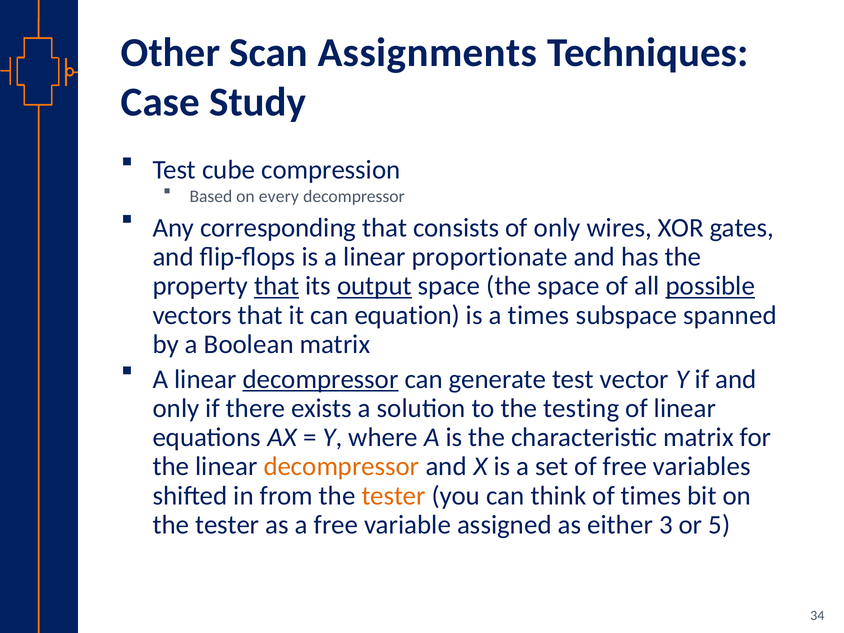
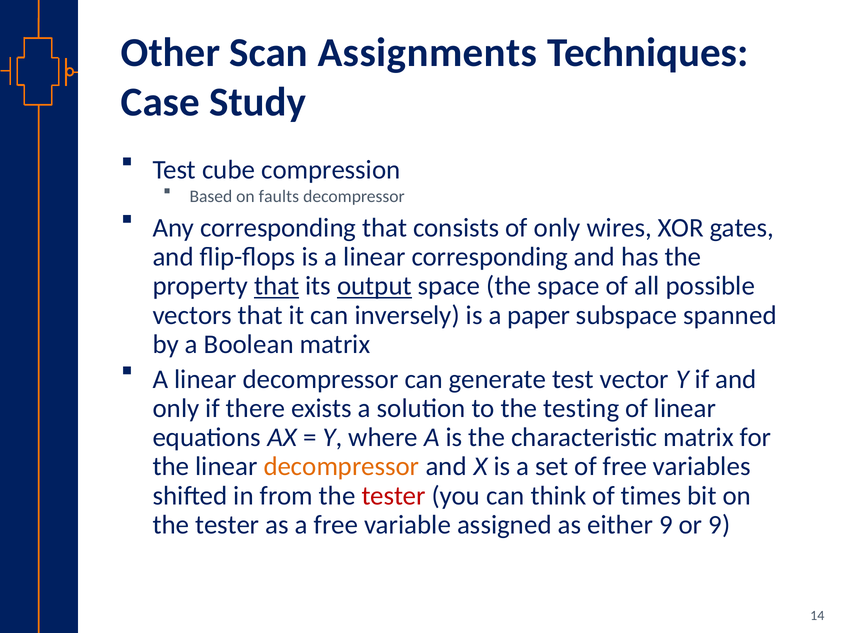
every: every -> faults (279, 197)
linear proportionate: proportionate -> corresponding (490, 257)
possible underline: present -> none (710, 286)
equation: equation -> inversely (407, 315)
a times: times -> paper (539, 315)
decompressor underline: present -> none (321, 379)
tester colour: orange -> red (394, 496)
either 3: 3 -> 9 (666, 525)
or 5: 5 -> 9 (719, 525)
34: 34 -> 14 (817, 616)
